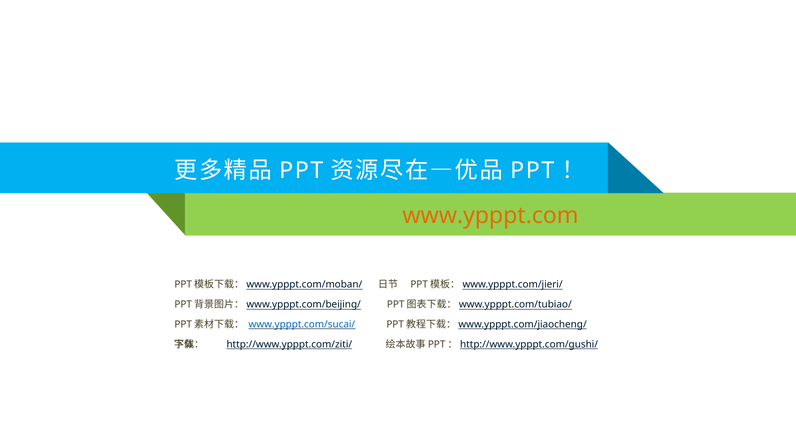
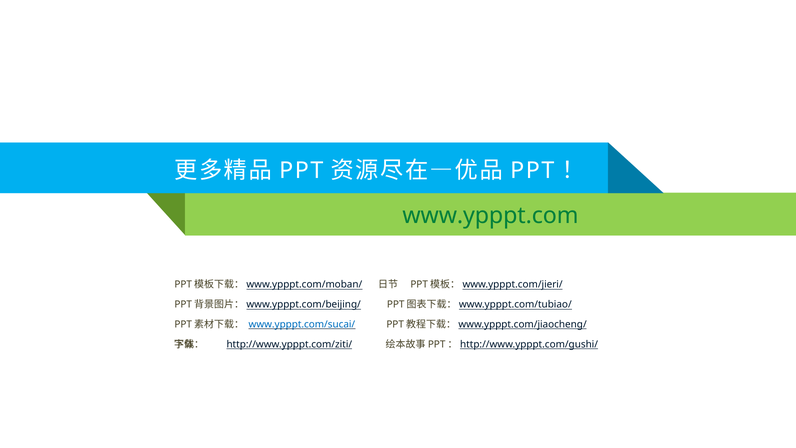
www.ypppt.com colour: orange -> green (490, 216)
